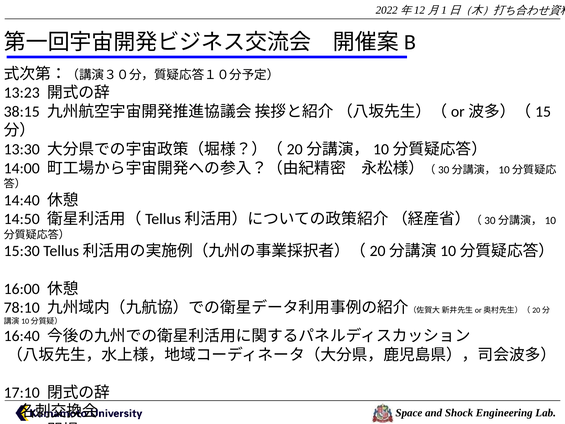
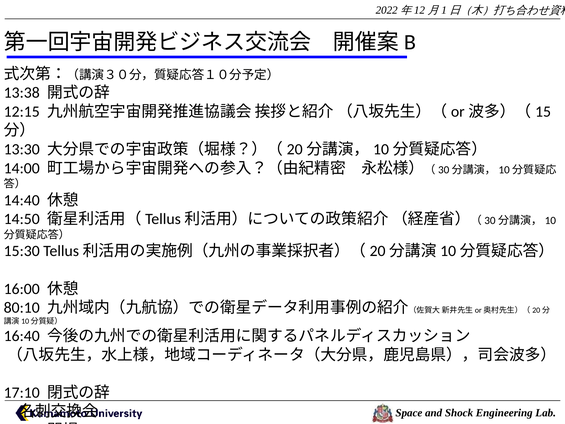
13:23: 13:23 -> 13:38 (22, 93)
38:15: 38:15 -> 12:15 (22, 112)
78:10: 78:10 -> 80:10 (22, 308)
